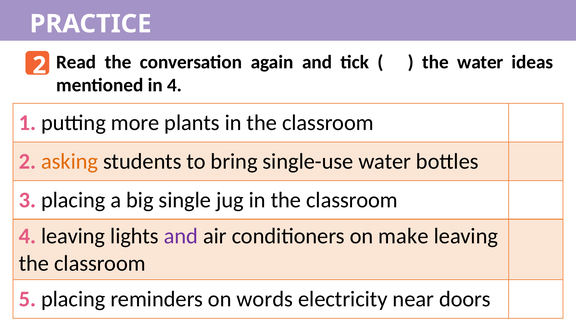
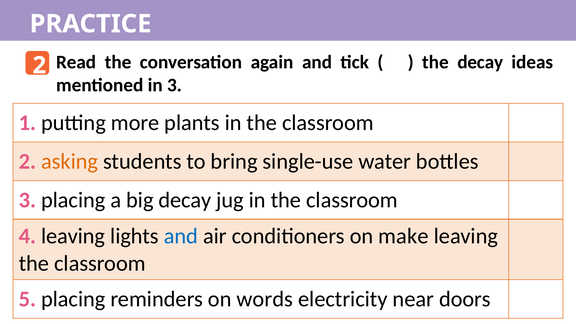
the water: water -> decay (480, 62)
in 4: 4 -> 3 (175, 85)
big single: single -> decay (185, 200)
and colour: purple -> blue (181, 236)
